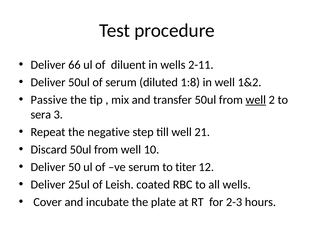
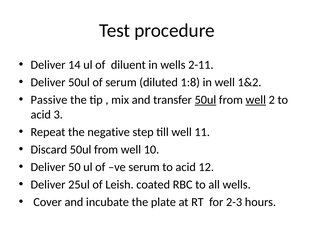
66: 66 -> 14 (74, 65)
50ul underline: none -> present (205, 100)
sera: sera -> acid (41, 114)
21: 21 -> 11 (202, 132)
serum to titer: titer -> acid (186, 167)
